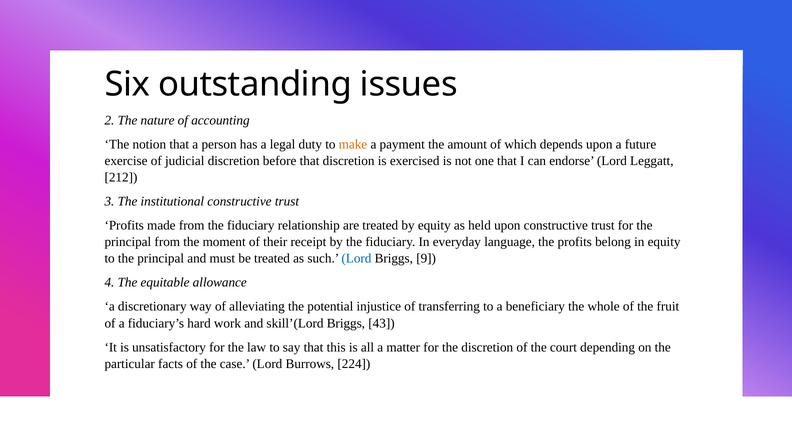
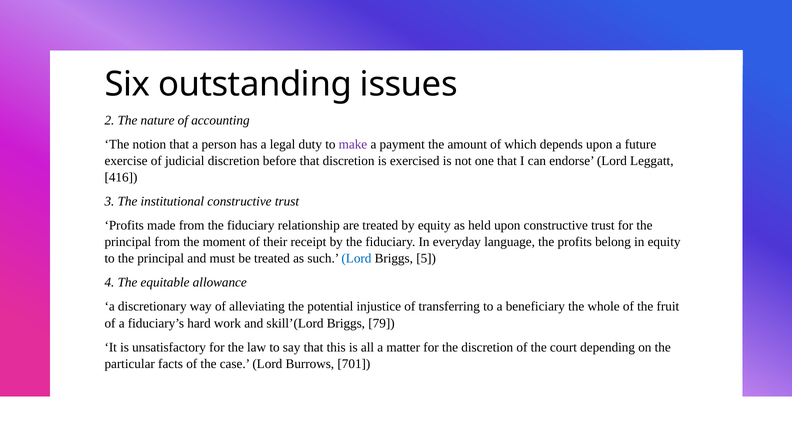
make colour: orange -> purple (353, 145)
212: 212 -> 416 (121, 178)
9: 9 -> 5 (426, 259)
43: 43 -> 79 (382, 324)
224: 224 -> 701 (354, 364)
